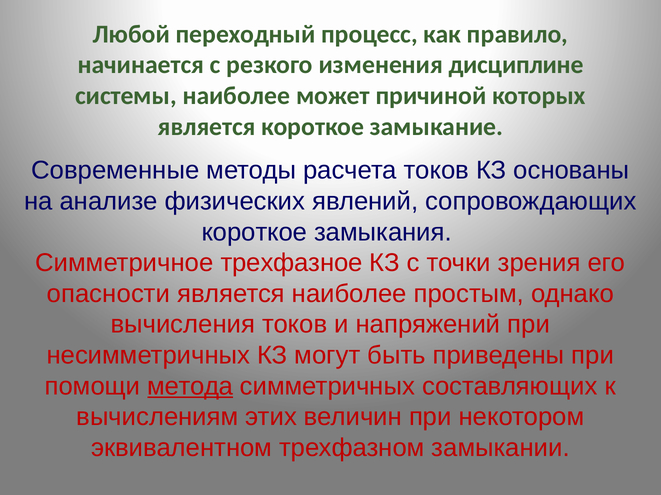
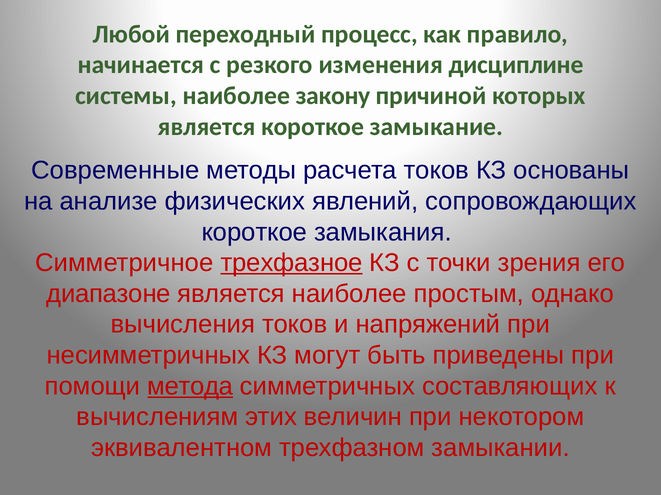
может: может -> закону (333, 96)
трехфазное underline: none -> present (292, 263)
опасности: опасности -> диапазоне (109, 294)
